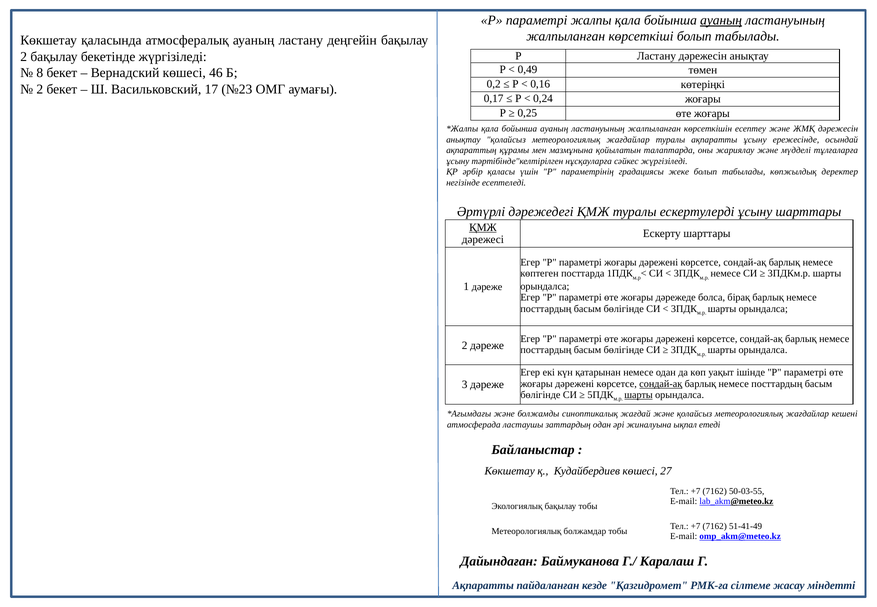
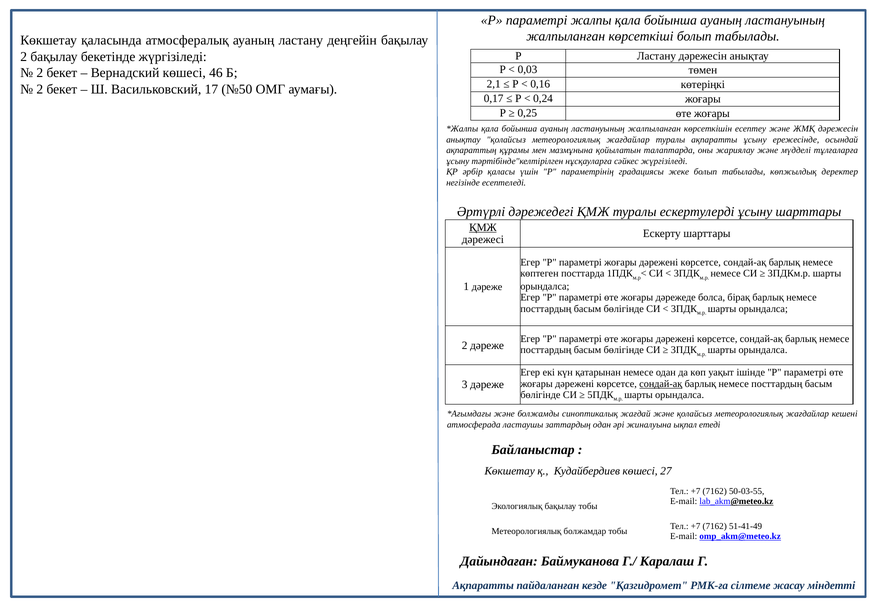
ауаның underline: present -> none (721, 20)
0,49: 0,49 -> 0,03 (527, 70)
8: 8 -> 2 (40, 73)
0,2: 0,2 -> 2,1 (494, 84)
№23: №23 -> №50 (237, 89)
шарты underline: present -> none (639, 395)
